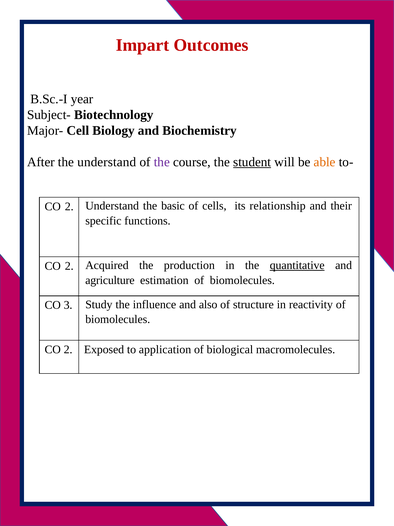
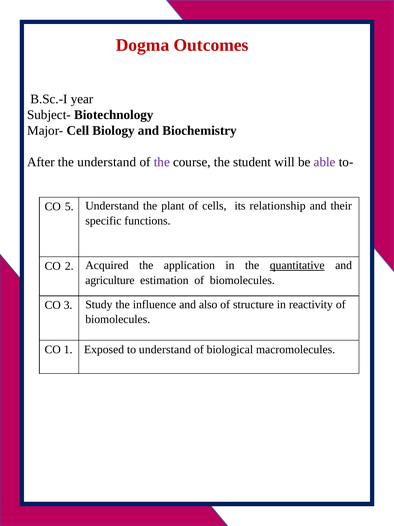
Impart: Impart -> Dogma (143, 45)
student underline: present -> none (252, 162)
able colour: orange -> purple (325, 162)
2: 2 -> 5 (69, 206)
basic: basic -> plant (173, 206)
production: production -> application (189, 265)
2: 2 -> 1 (68, 349)
to application: application -> understand (165, 349)
